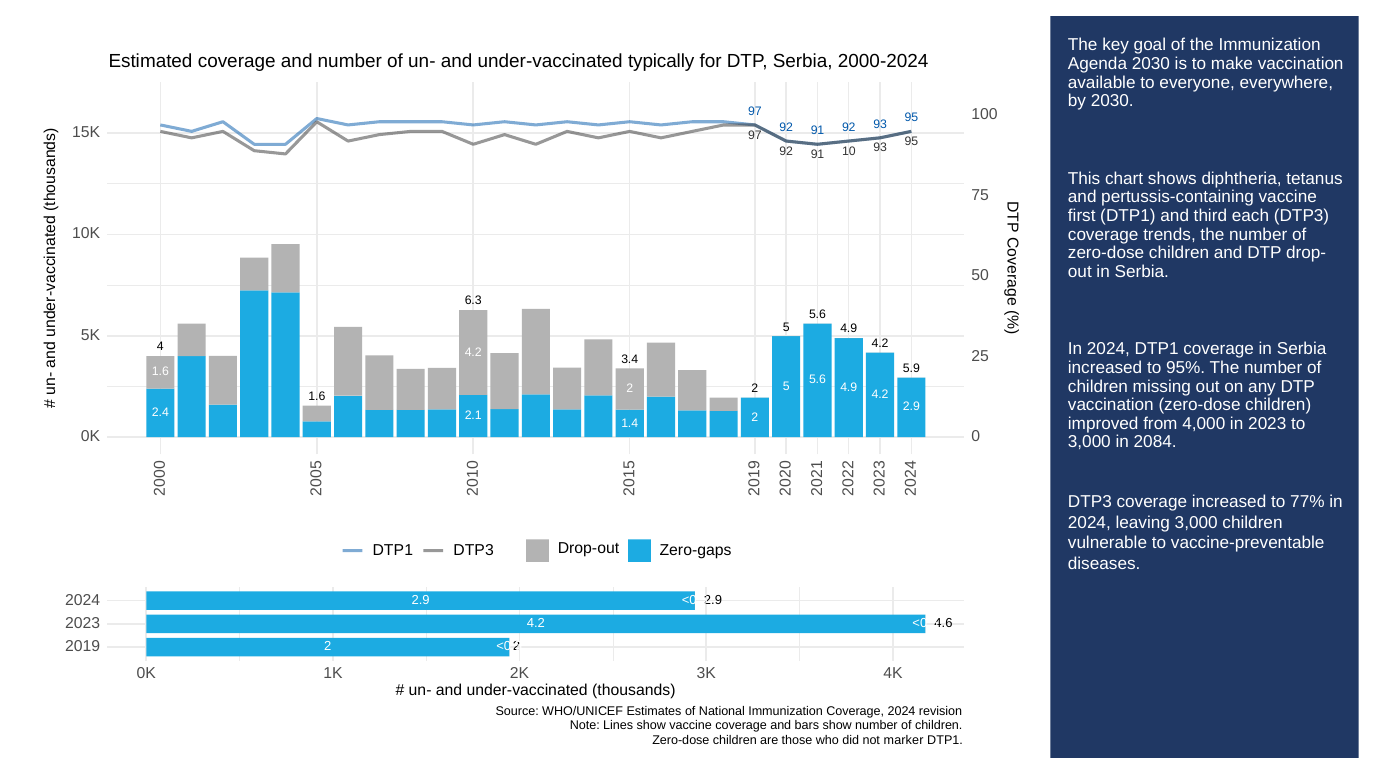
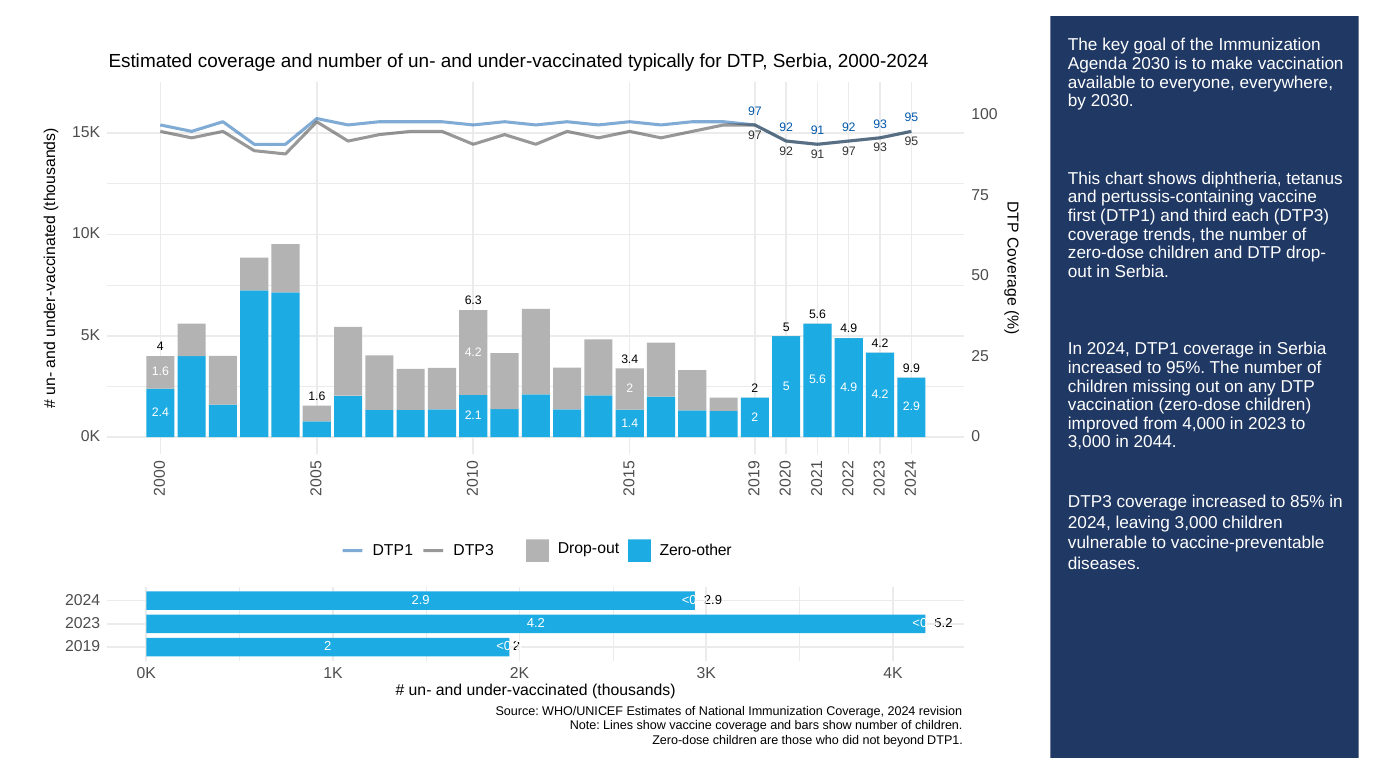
91 10: 10 -> 97 (849, 151)
5.9: 5.9 -> 9.9 (911, 368)
2084: 2084 -> 2044 (1155, 442)
77%: 77% -> 85% (1307, 502)
Zero-gaps: Zero-gaps -> Zero-other (696, 550)
4.6: 4.6 -> 5.2 (944, 623)
marker: marker -> beyond (904, 740)
